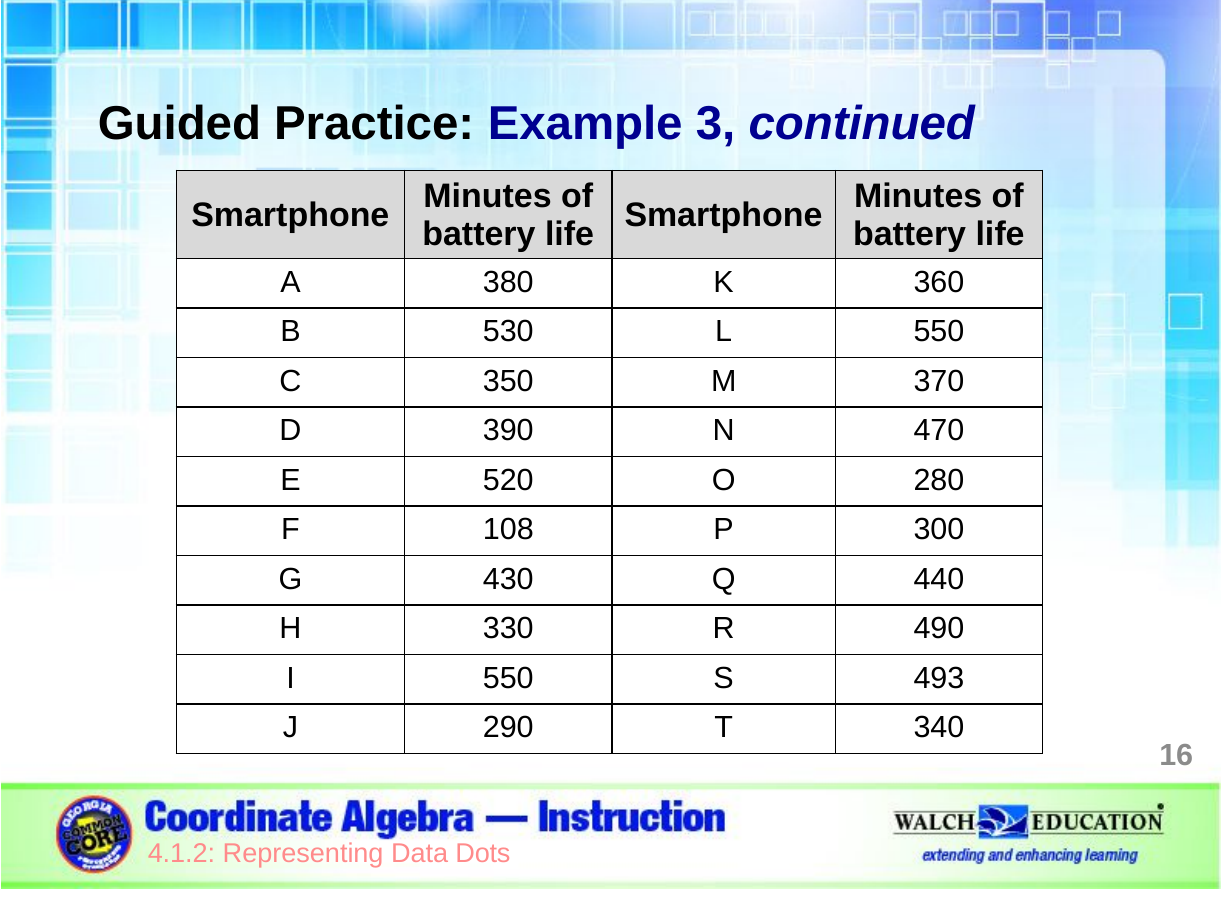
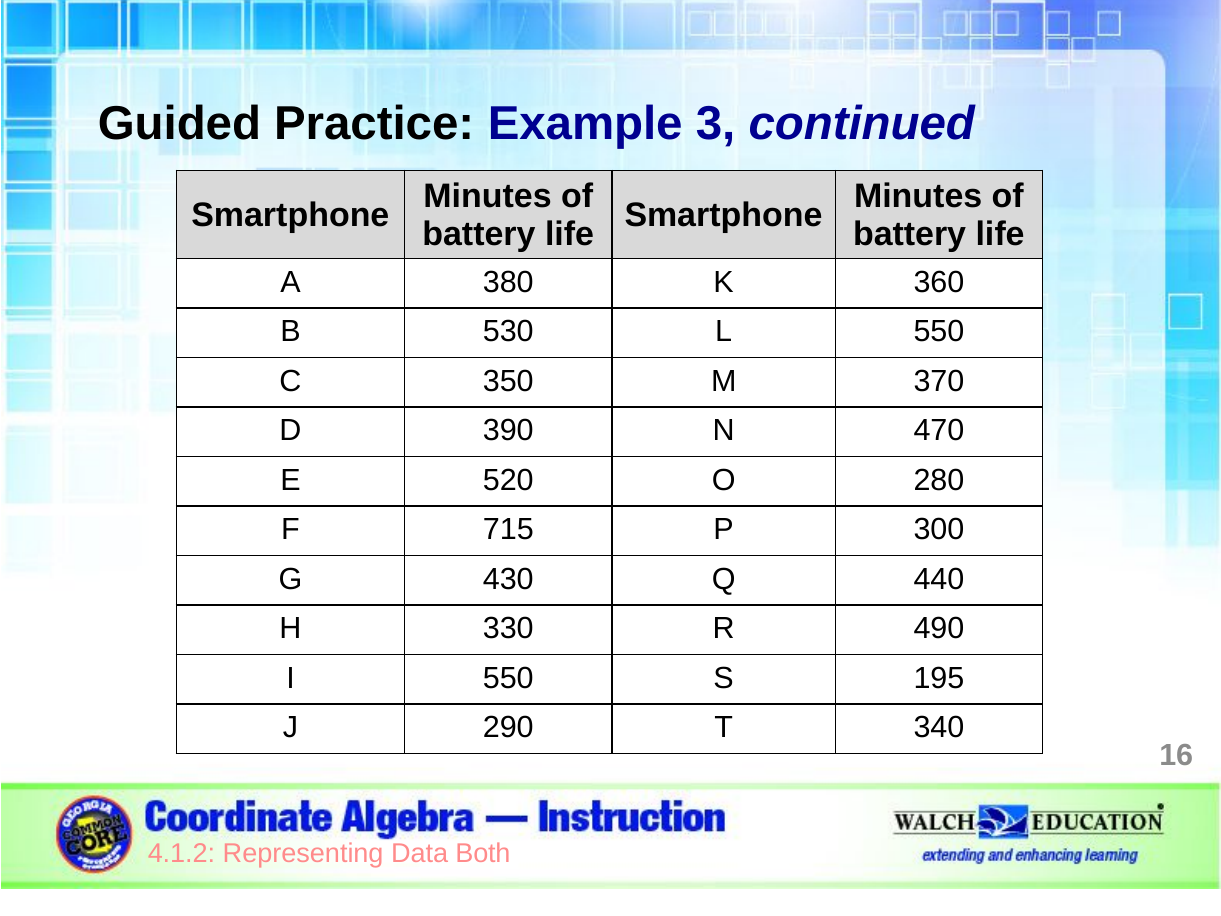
108: 108 -> 715 (508, 530)
493: 493 -> 195 (939, 678)
Dots: Dots -> Both (483, 854)
